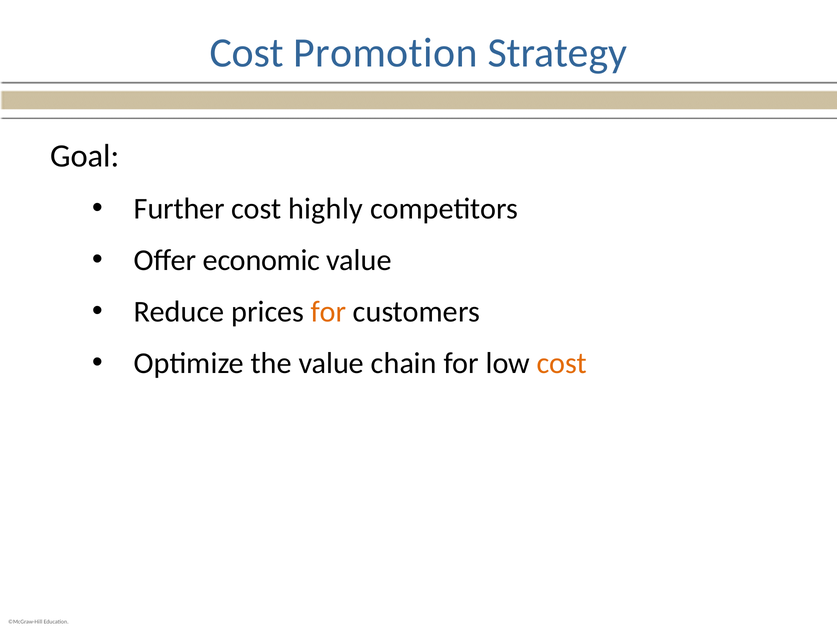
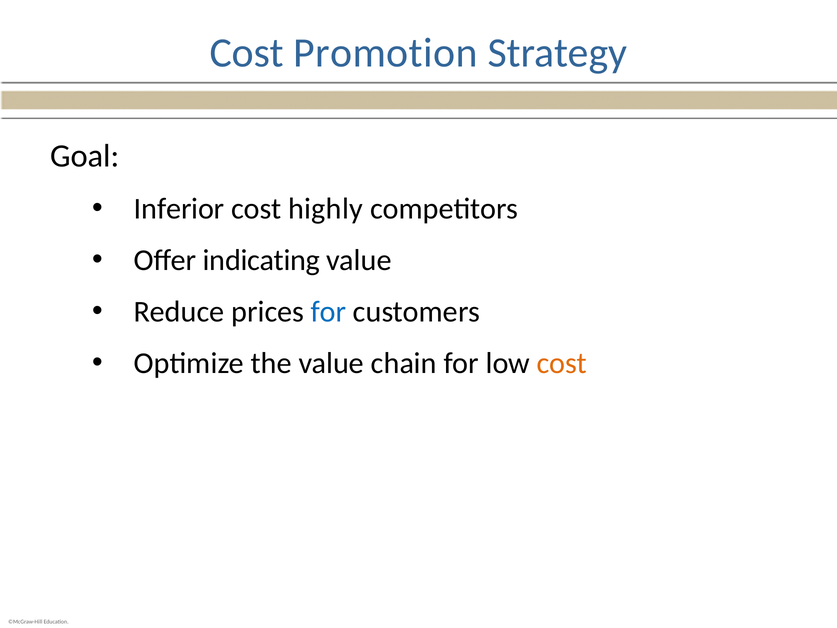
Further: Further -> Inferior (179, 209)
economic: economic -> indicating (261, 260)
for colour: orange -> blue (329, 312)
